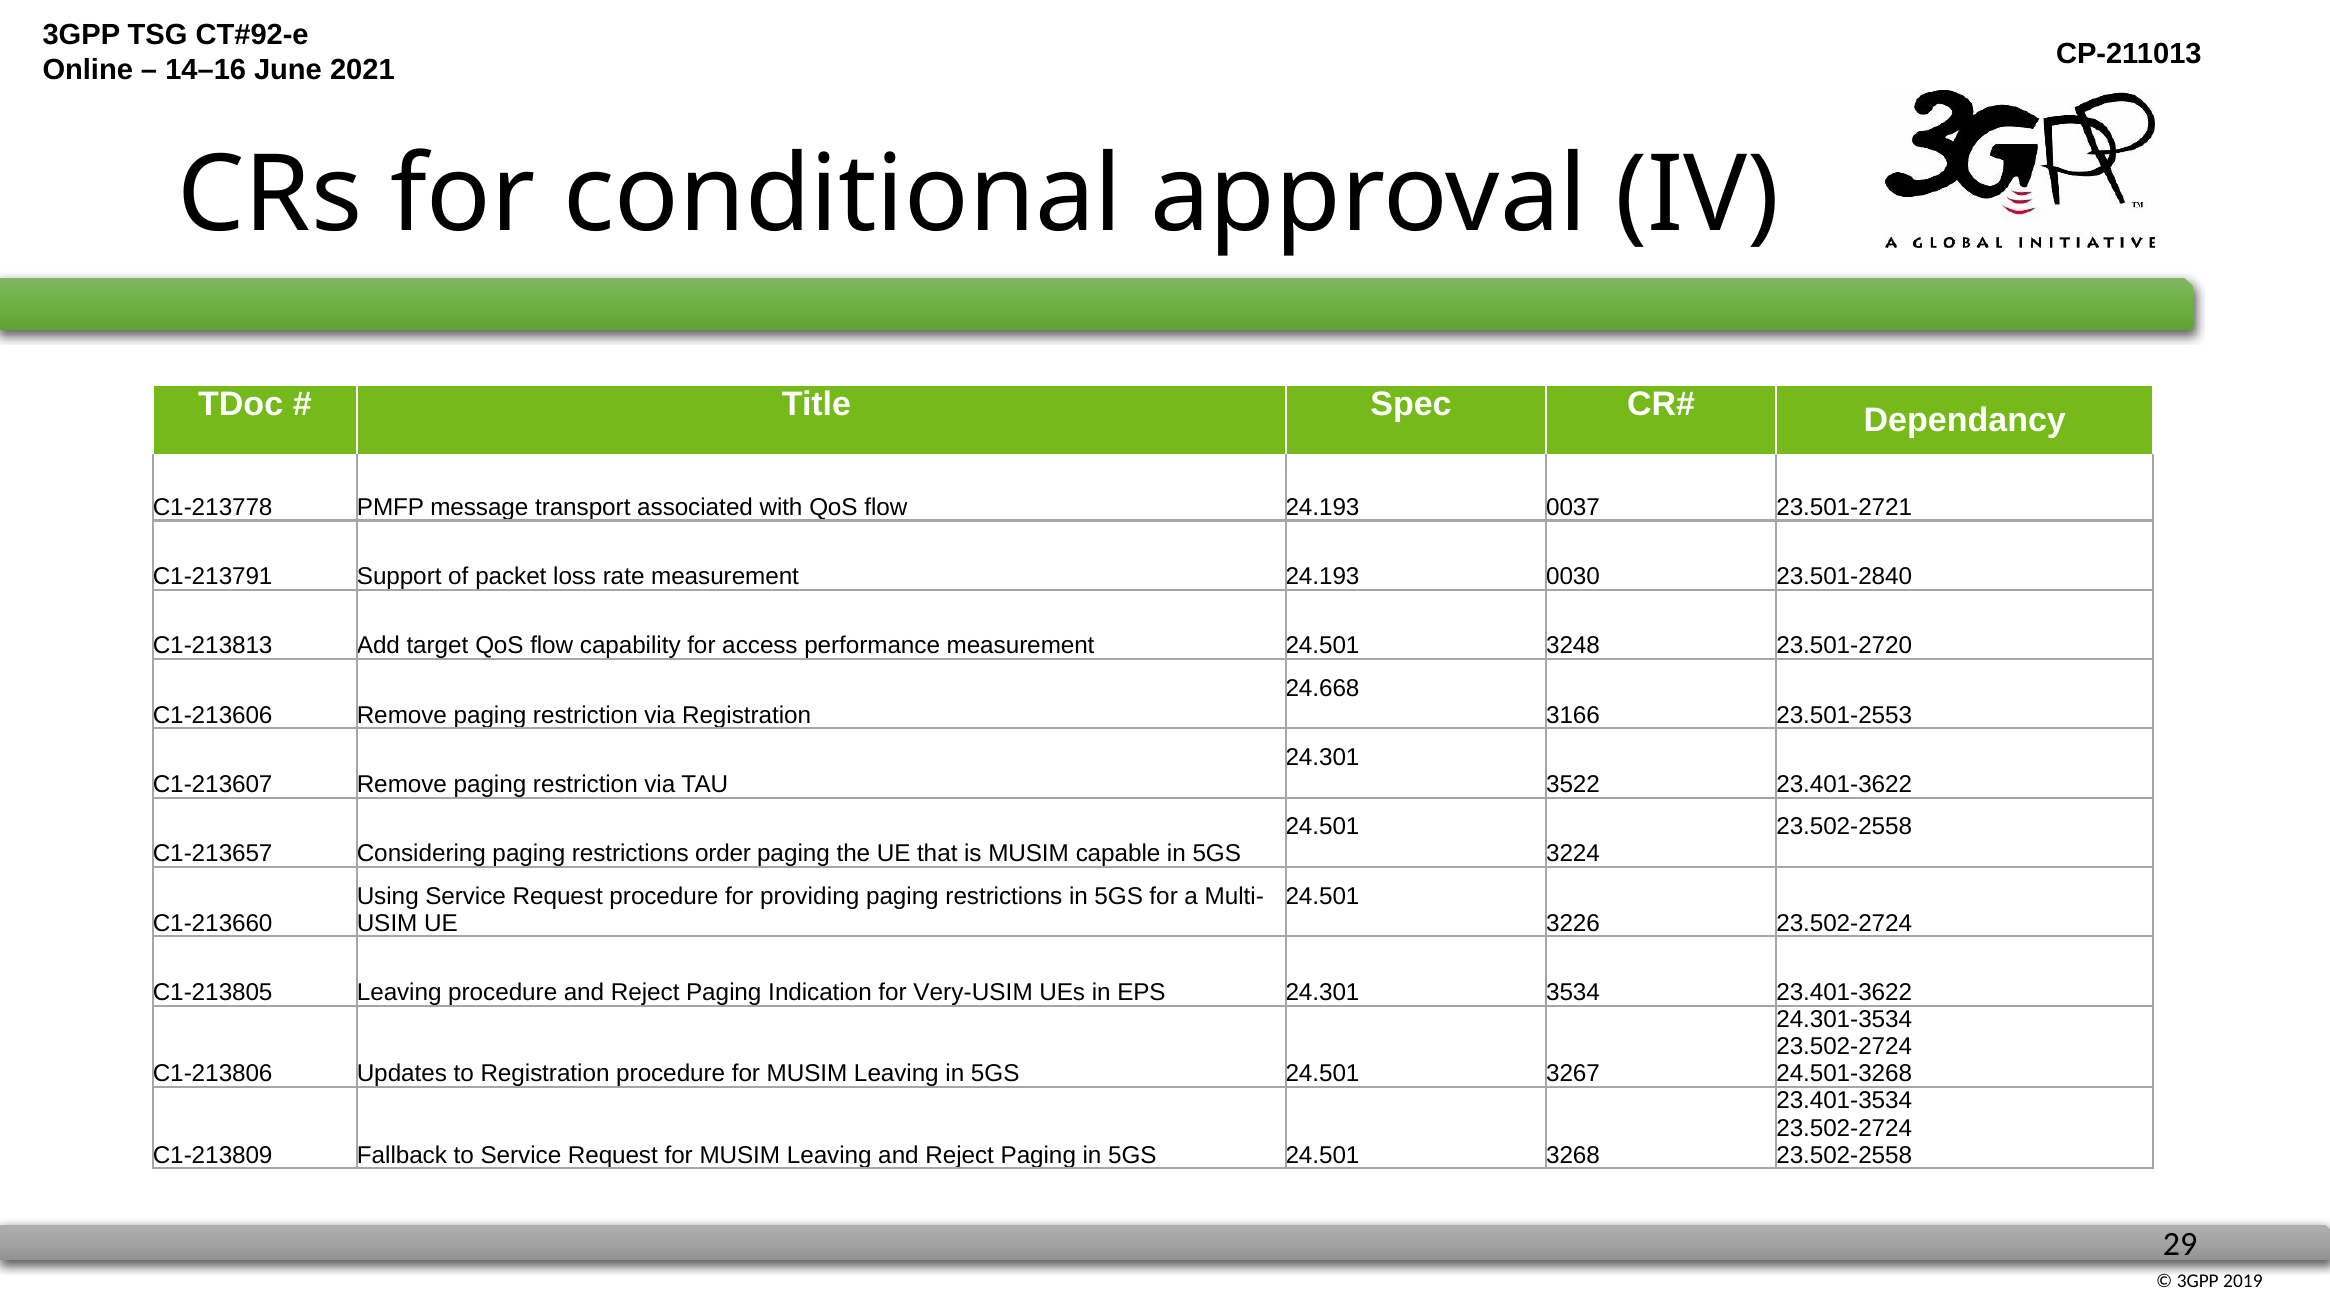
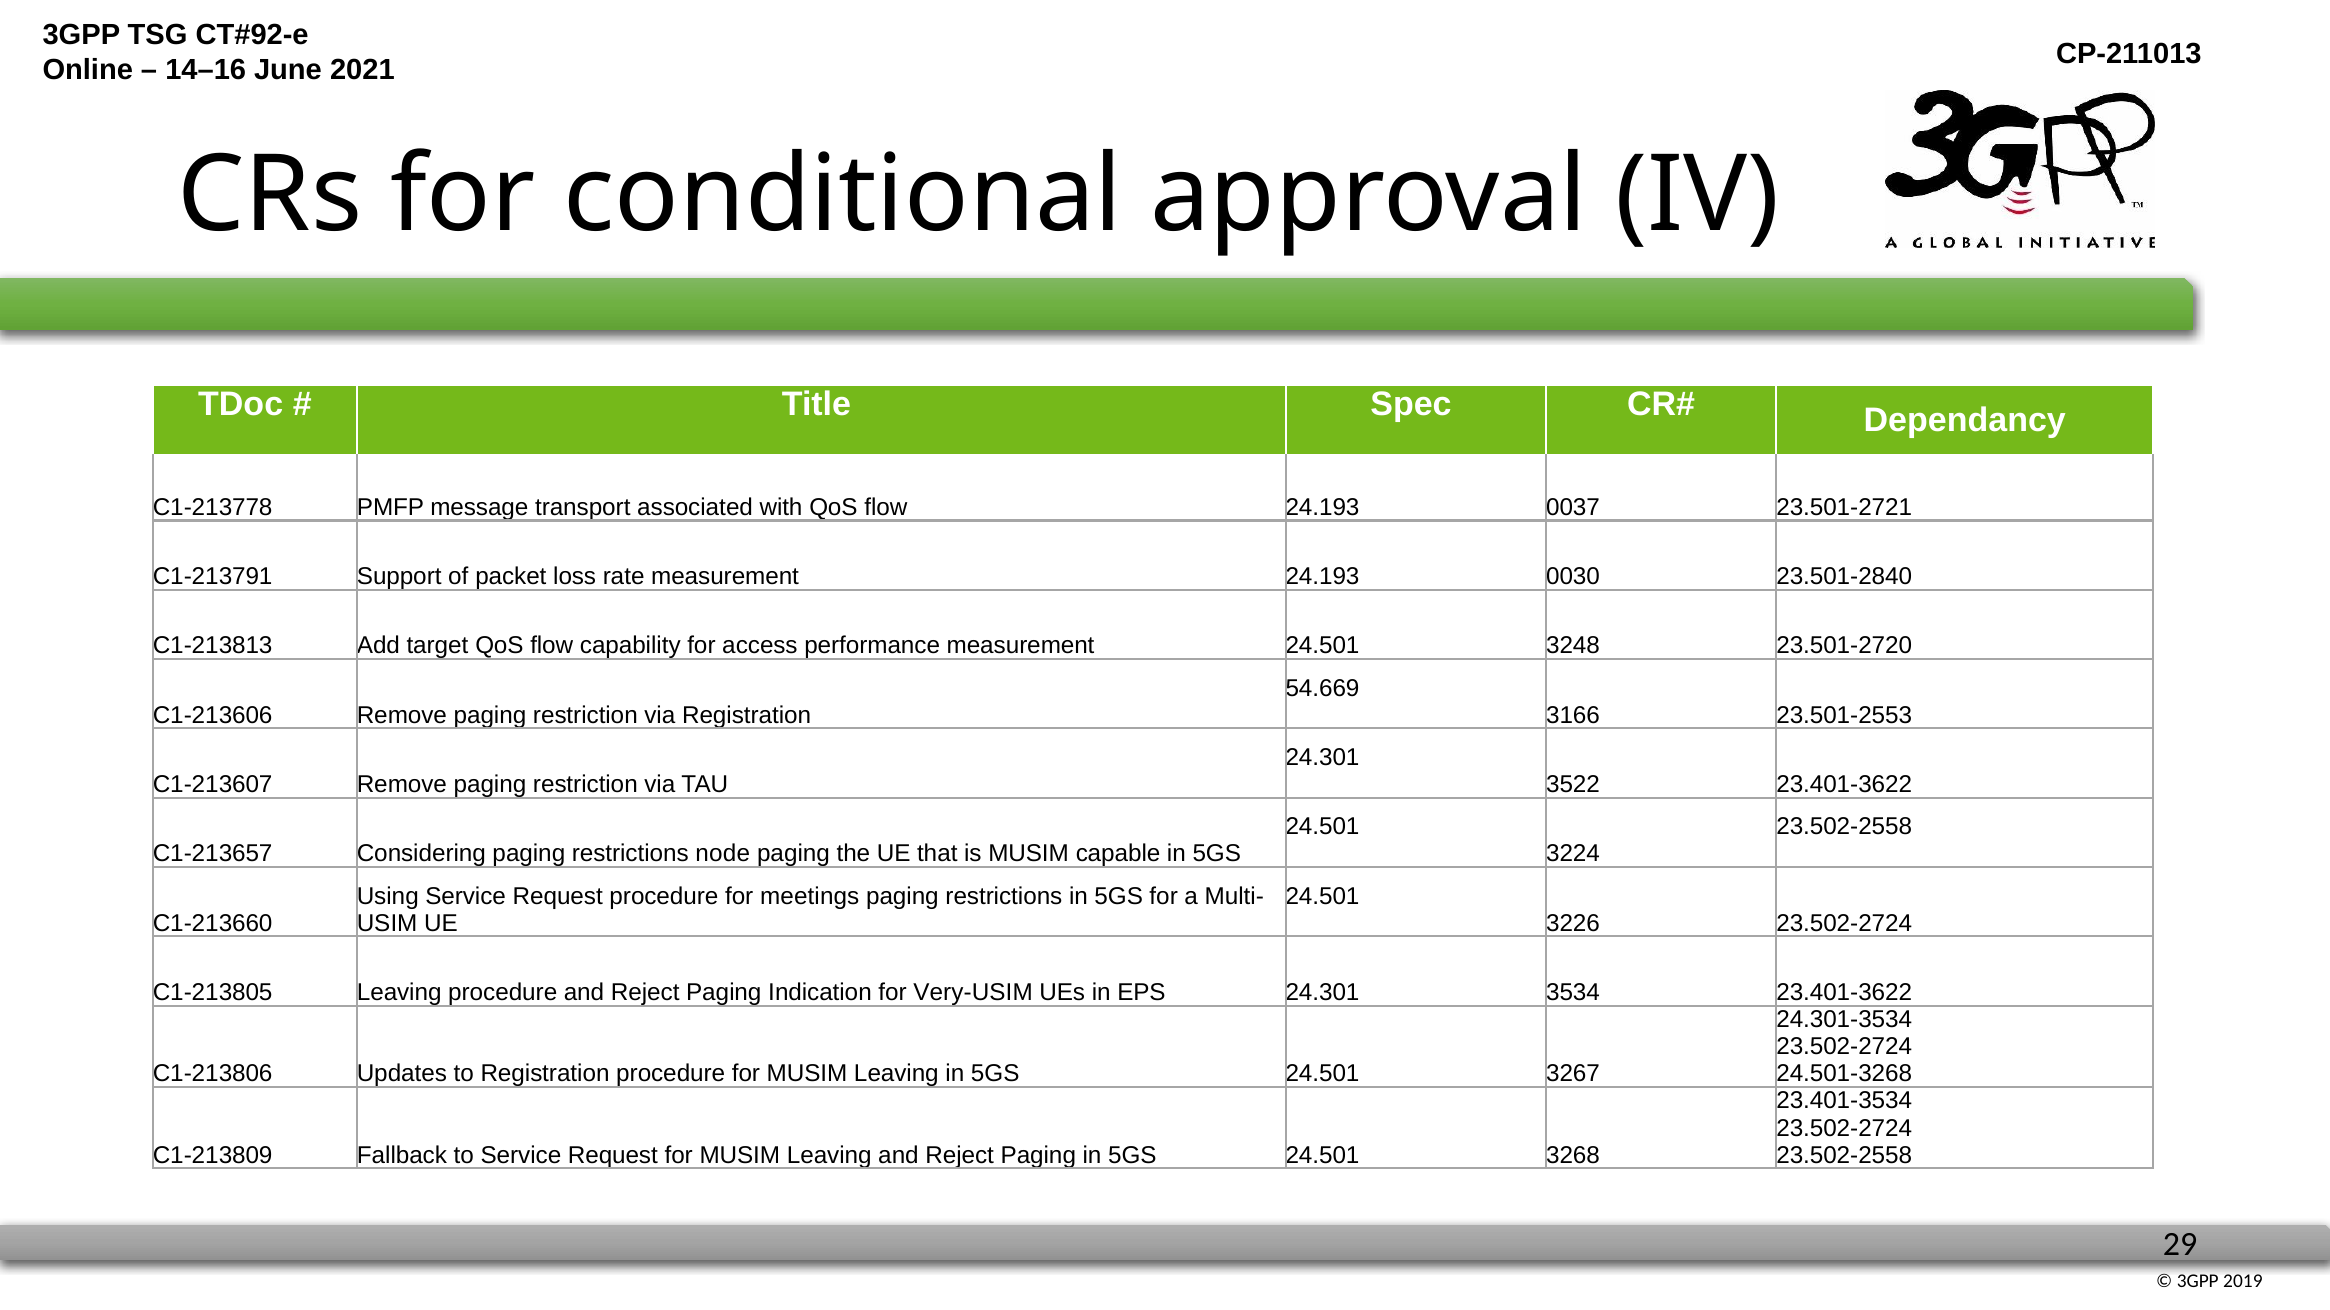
24.668: 24.668 -> 54.669 (1323, 688)
order: order -> node (723, 854)
providing: providing -> meetings (810, 896)
